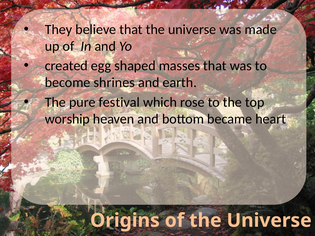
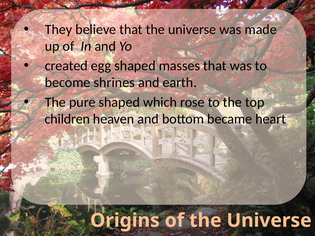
pure festival: festival -> shaped (119, 102)
worship: worship -> children (67, 119)
